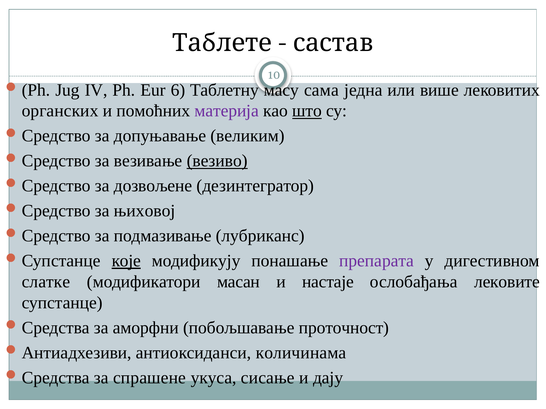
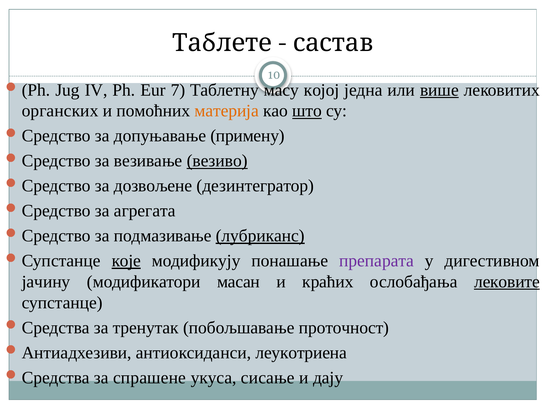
6: 6 -> 7 (178, 90)
сама: сама -> којој (322, 90)
више underline: none -> present (439, 90)
материја colour: purple -> orange (227, 111)
великим: великим -> примену (248, 136)
њиховој: њиховој -> агрегата (145, 211)
лубриканс underline: none -> present (260, 236)
слатке: слатке -> јачину (46, 282)
настаје: настаје -> краћих (328, 282)
лековите underline: none -> present (507, 282)
аморфни: аморфни -> тренутак (146, 328)
количинама: количинама -> леукотриена (301, 353)
